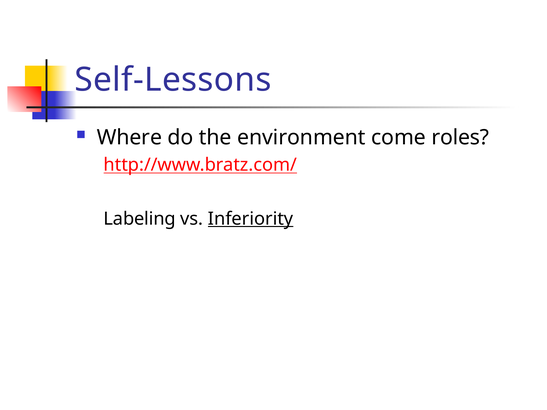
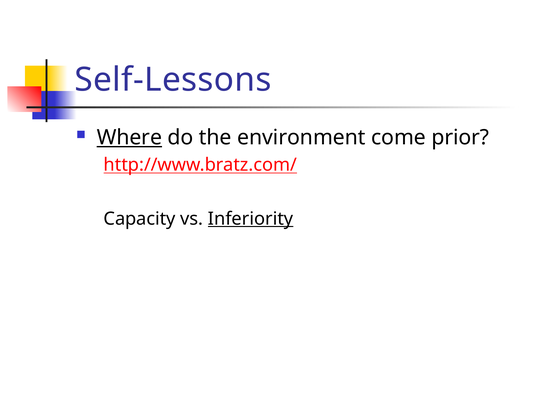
Where underline: none -> present (129, 138)
roles: roles -> prior (460, 138)
Labeling: Labeling -> Capacity (140, 219)
